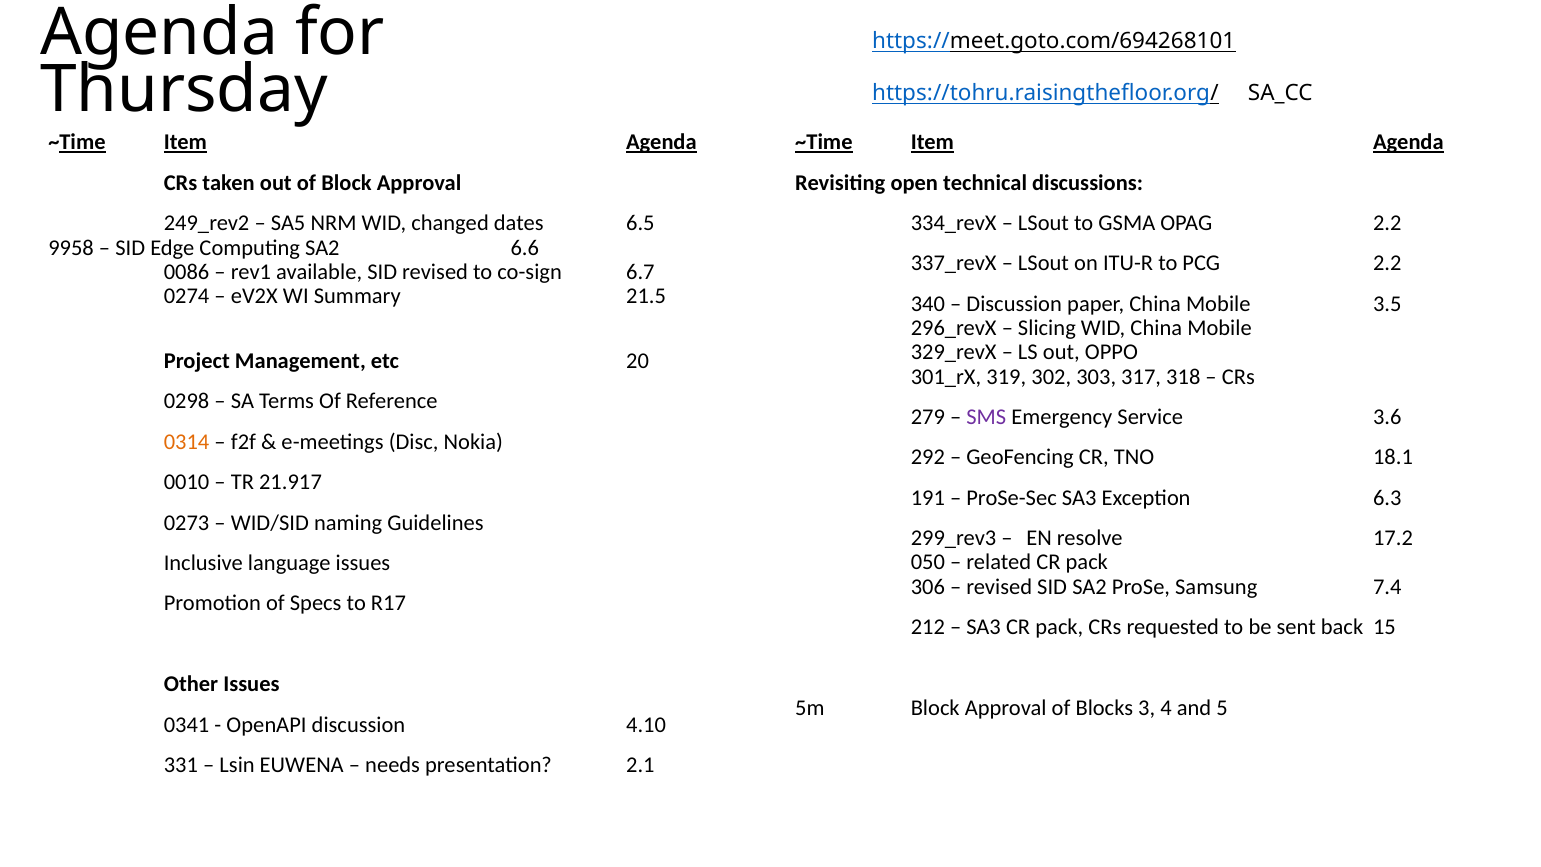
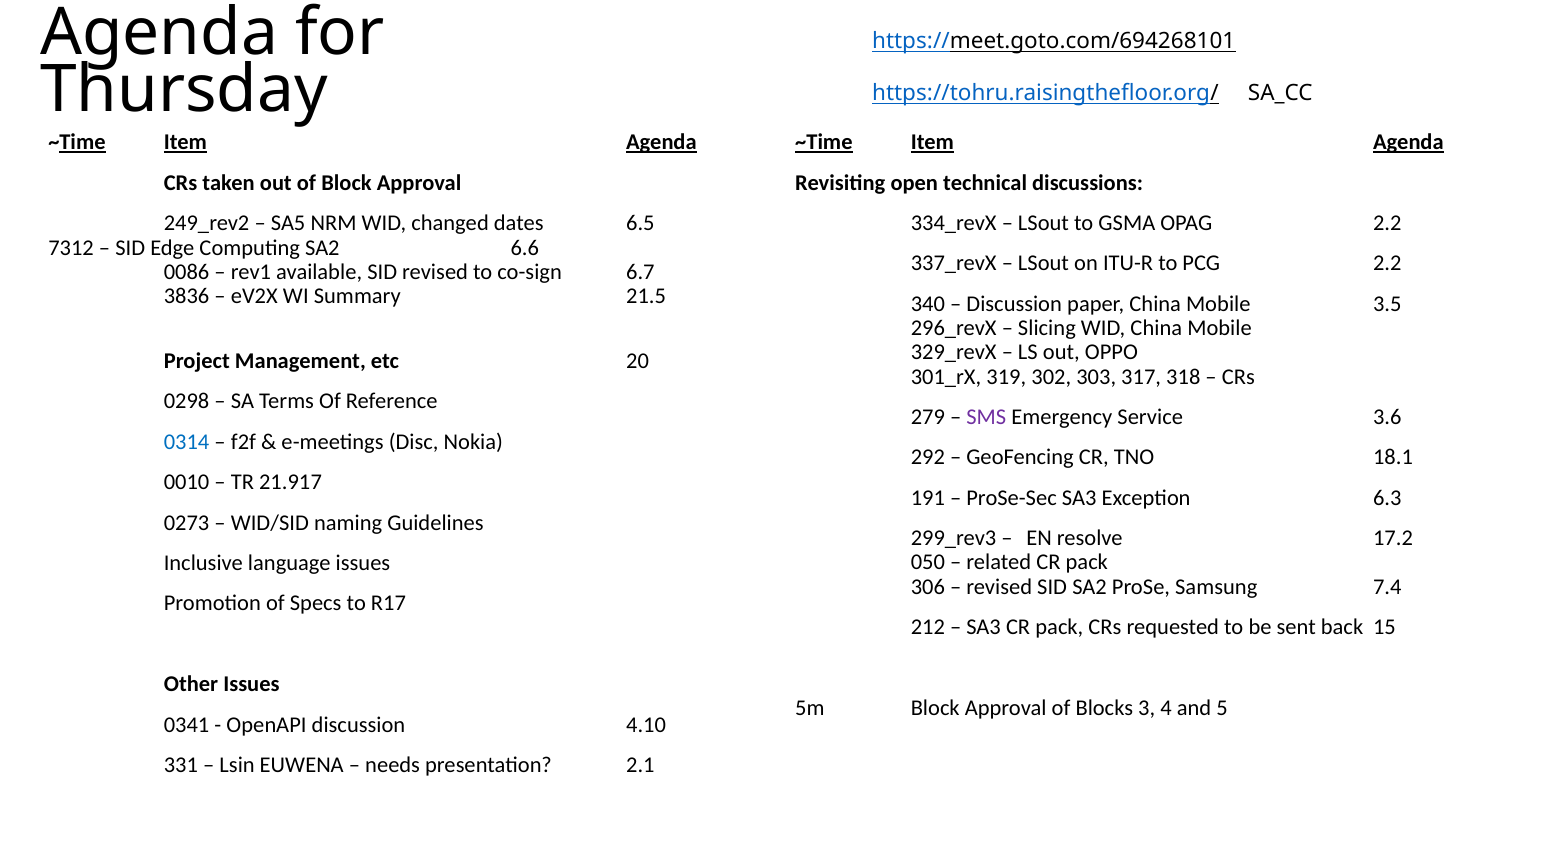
9958: 9958 -> 7312 (71, 248)
0274: 0274 -> 3836 (187, 296)
0314 colour: orange -> blue (187, 442)
